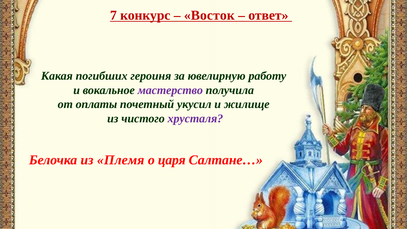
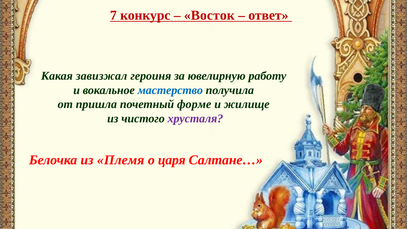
погибших: погибших -> завизжал (102, 76)
мастерство colour: purple -> blue (170, 90)
оплаты: оплаты -> пришла (96, 104)
укусил: укусил -> форме (194, 104)
